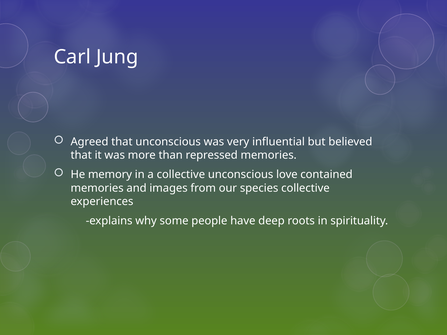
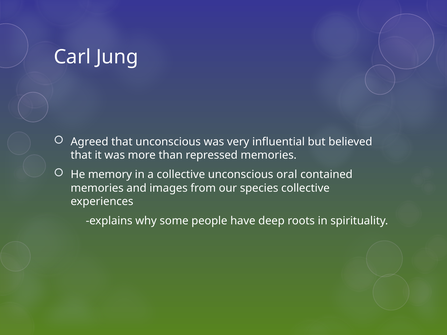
love: love -> oral (287, 175)
